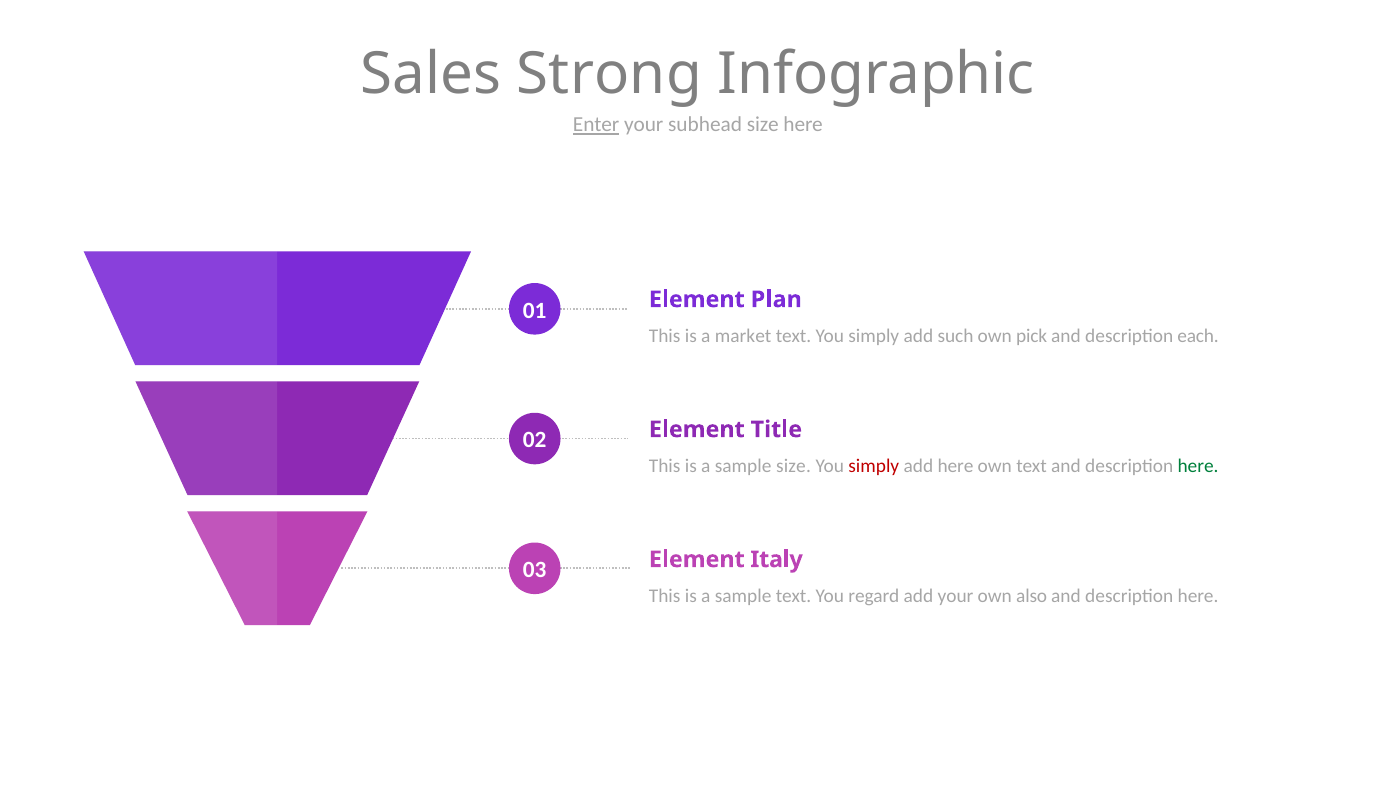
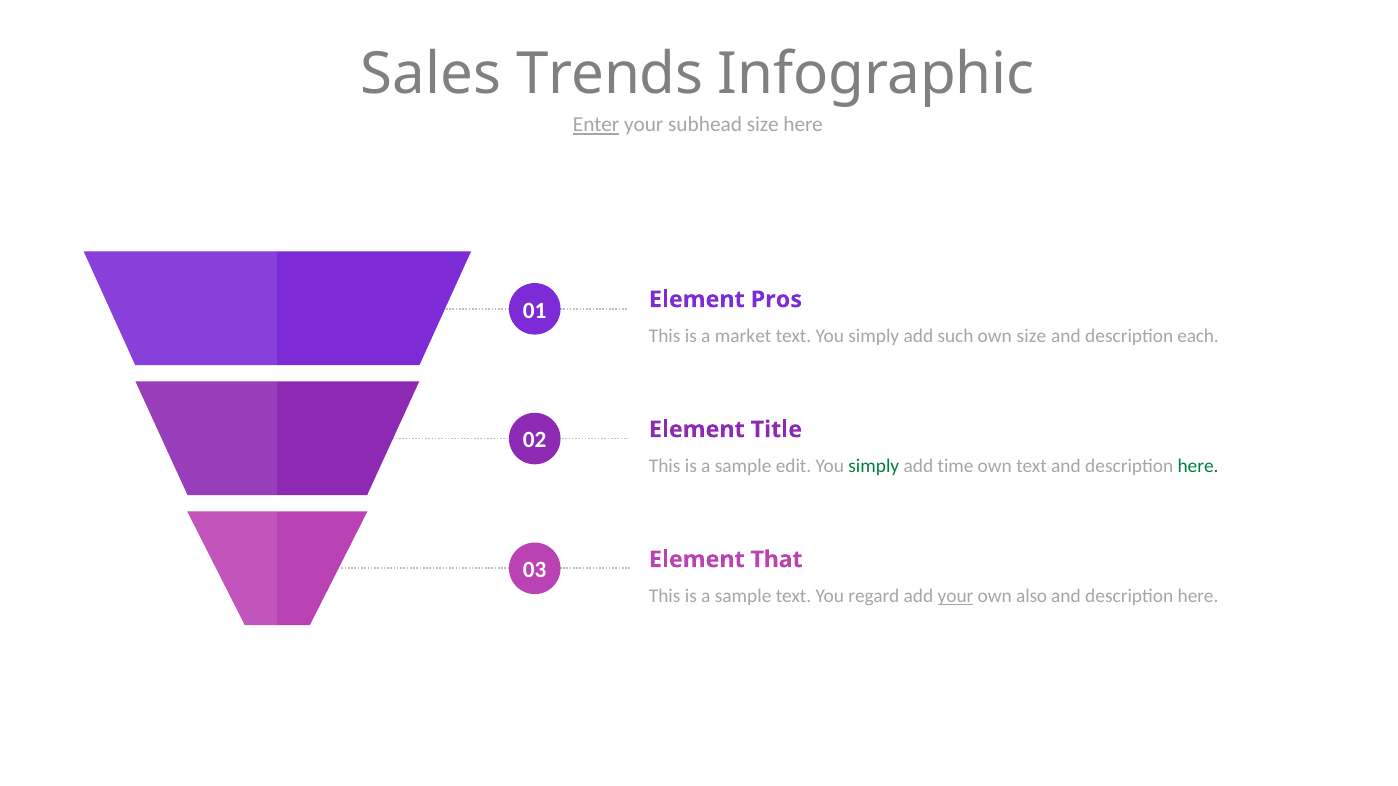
Strong: Strong -> Trends (610, 74)
Plan: Plan -> Pros (776, 300)
own pick: pick -> size (1031, 337)
sample size: size -> edit (794, 467)
simply colour: red -> green (874, 467)
add here: here -> time (956, 467)
Italy: Italy -> That (777, 560)
your underline: none -> present (956, 597)
